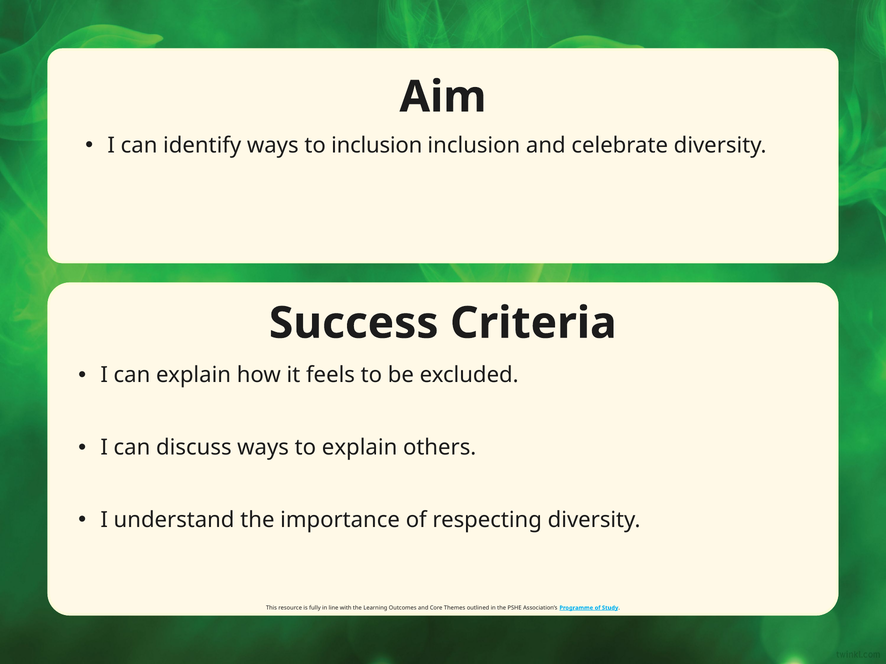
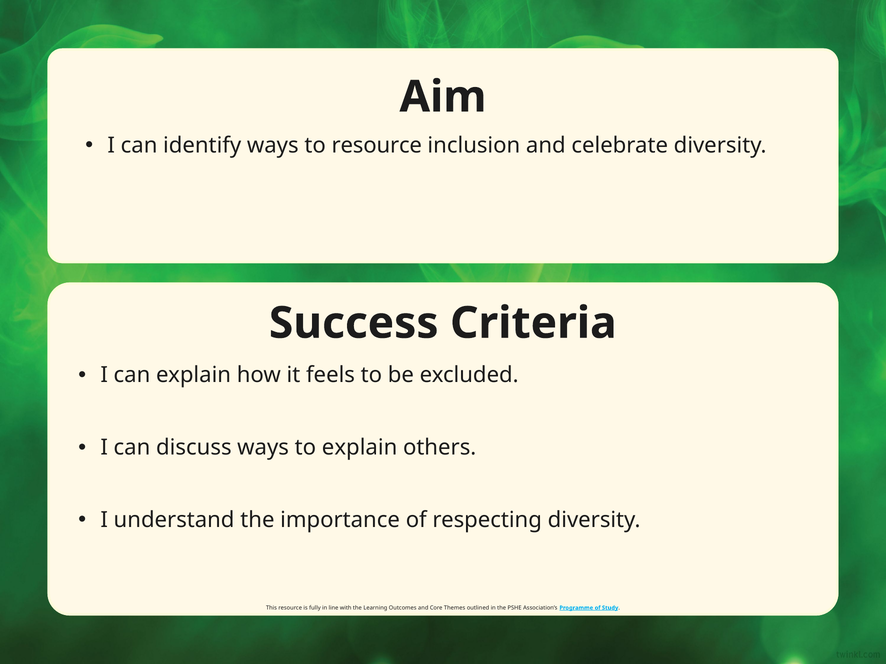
to inclusion: inclusion -> resource (377, 146)
